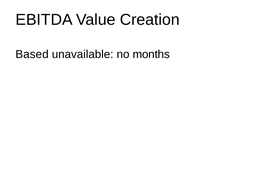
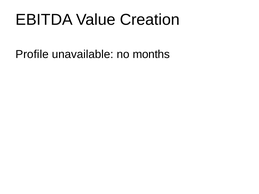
Based: Based -> Profile (32, 54)
